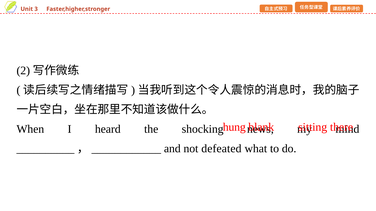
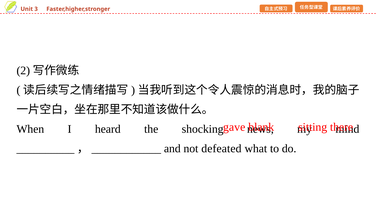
hung: hung -> gave (234, 127)
